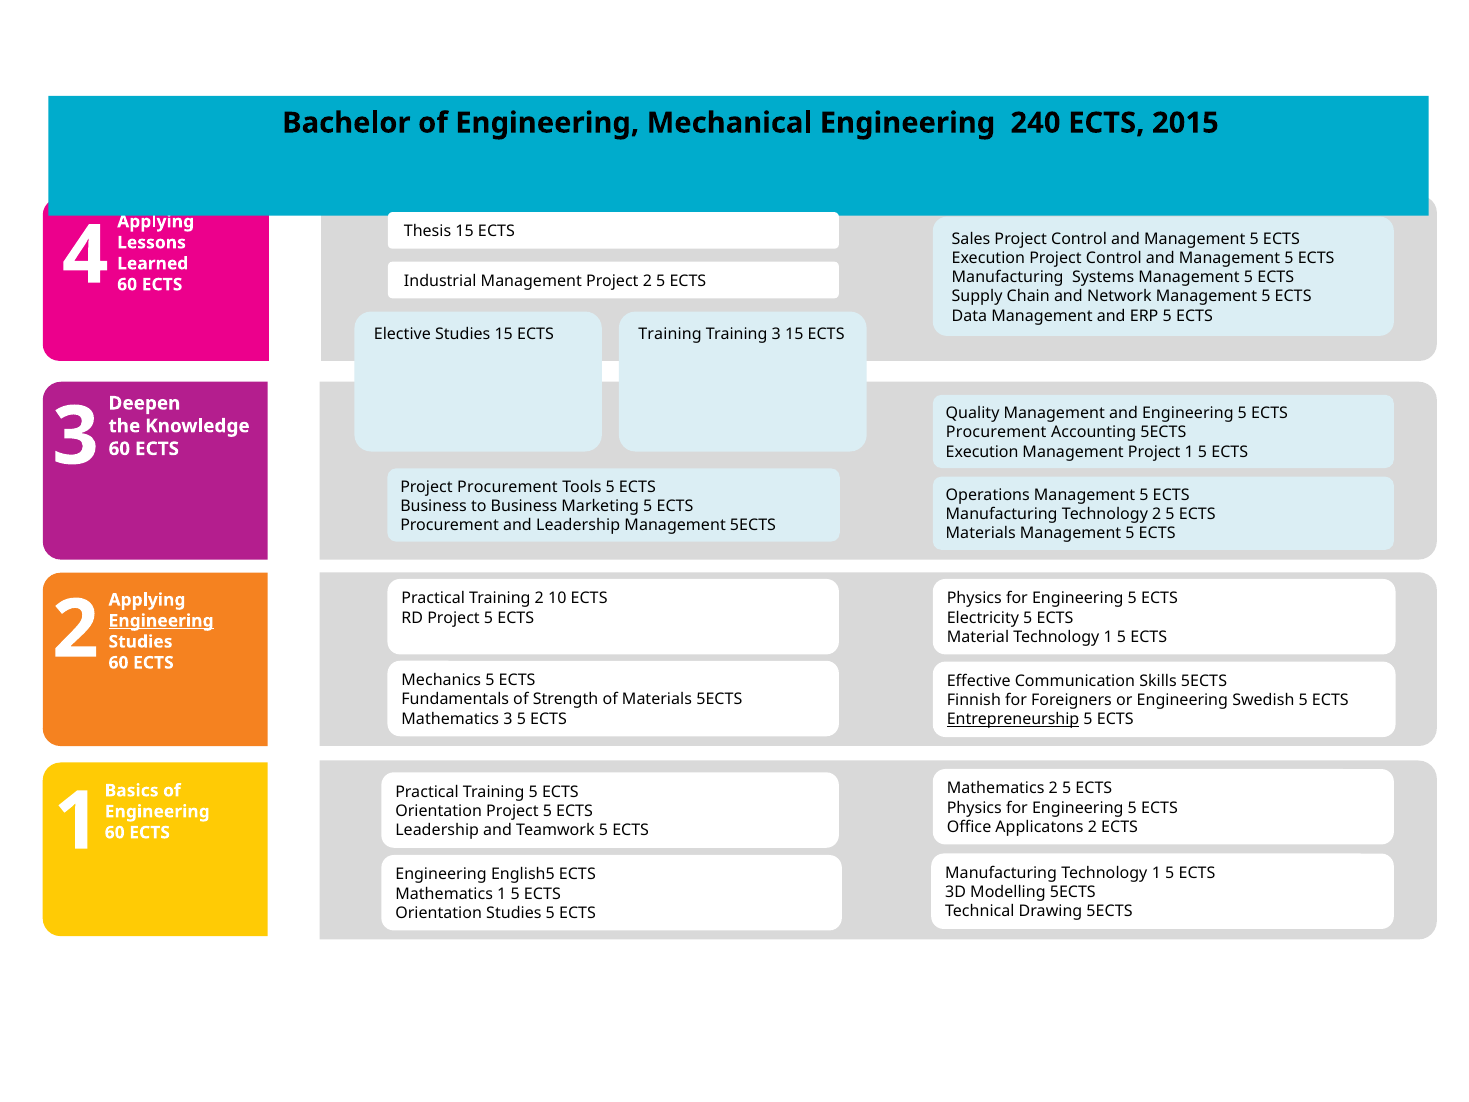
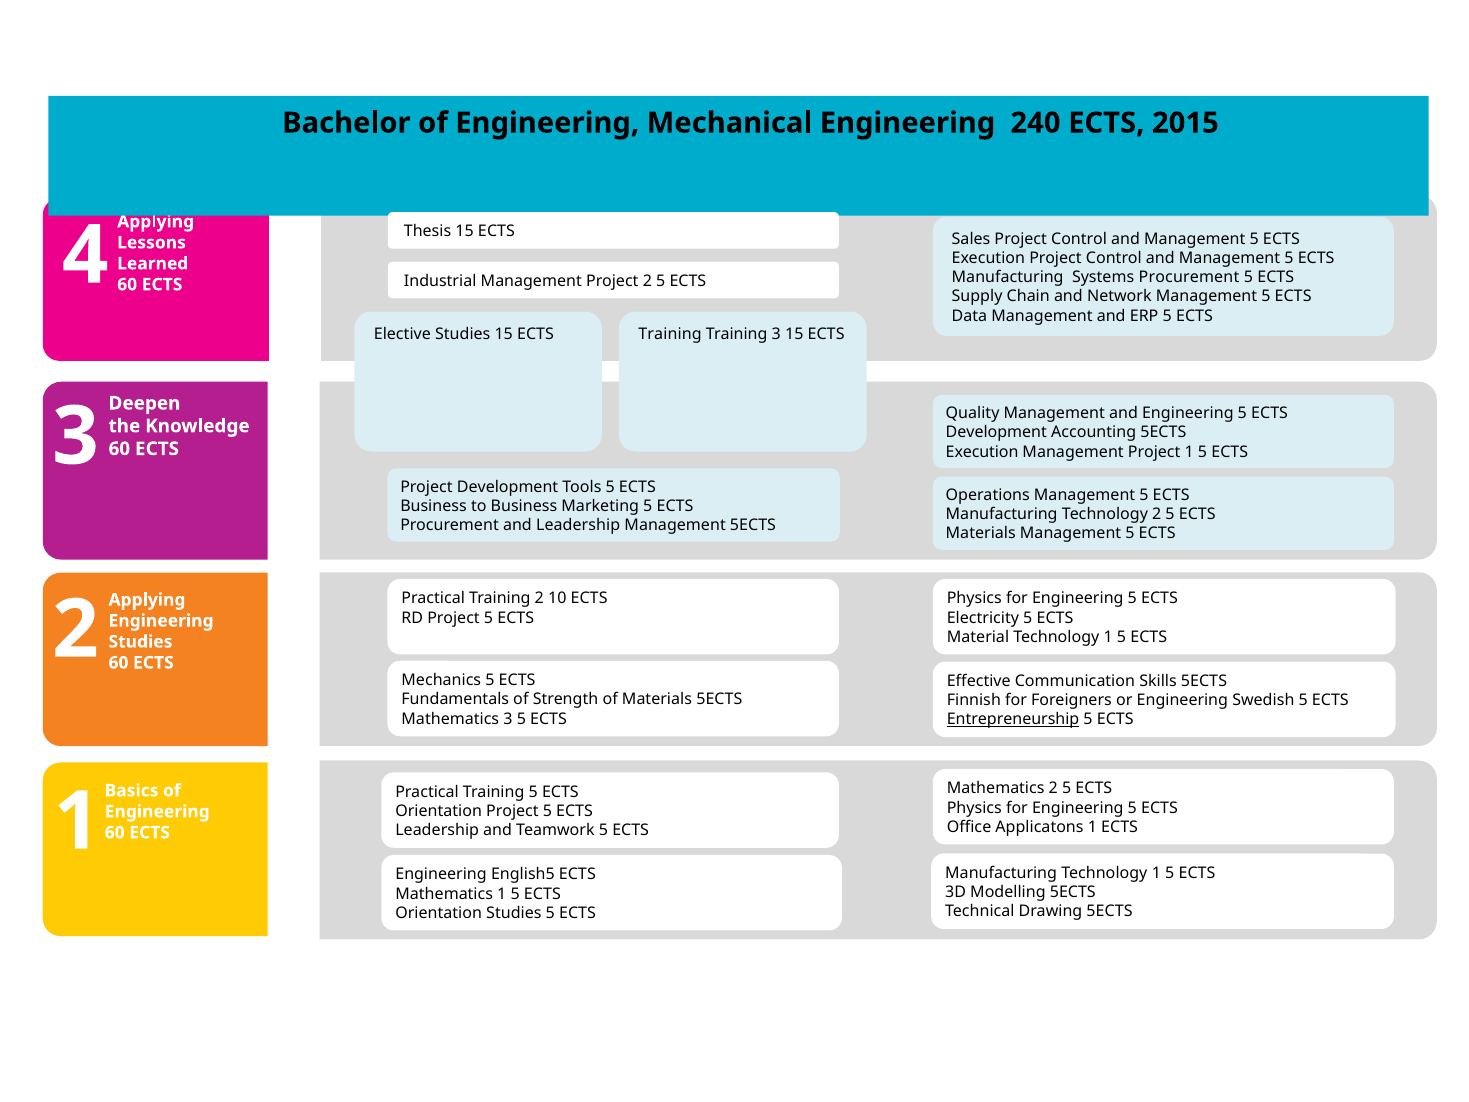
Systems Management: Management -> Procurement (1189, 277)
Procurement: Procurement -> Development (996, 432)
Project Procurement: Procurement -> Development (508, 487)
Engineering underline: present -> none (161, 621)
Applicatons 2: 2 -> 1 (1092, 827)
